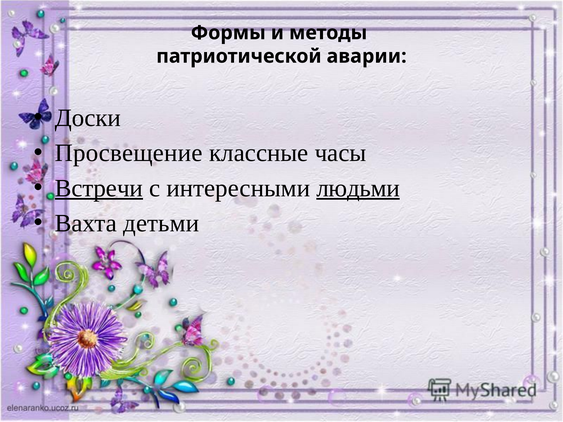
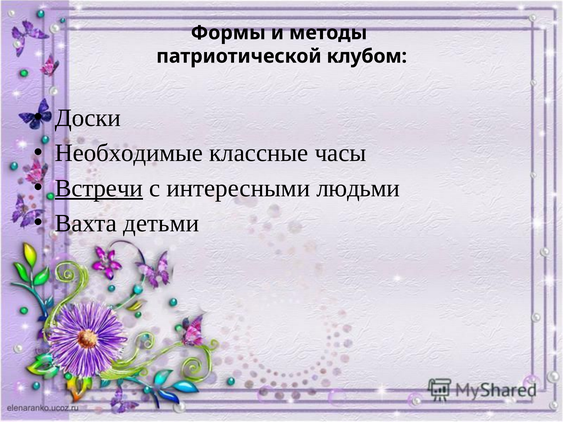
аварии: аварии -> клубом (367, 56)
Просвещение: Просвещение -> Необходимые (129, 153)
людьми underline: present -> none (358, 188)
